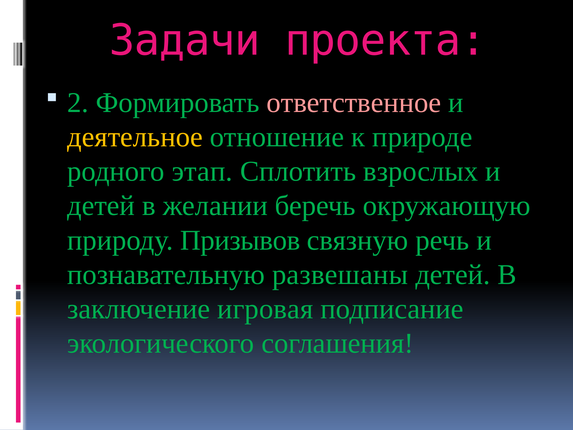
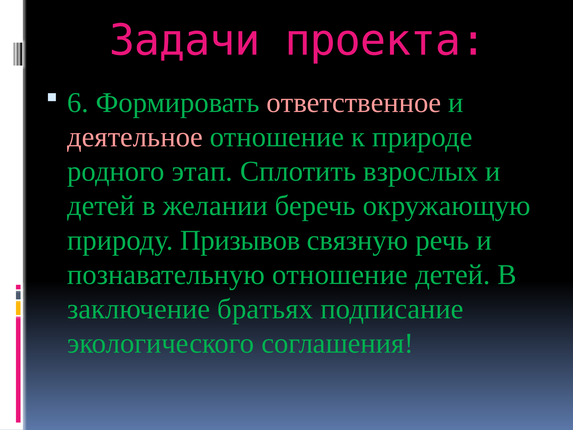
2: 2 -> 6 (78, 103)
деятельное colour: yellow -> pink (135, 137)
познавательную развешаны: развешаны -> отношение (340, 274)
игровая: игровая -> братьях (265, 309)
